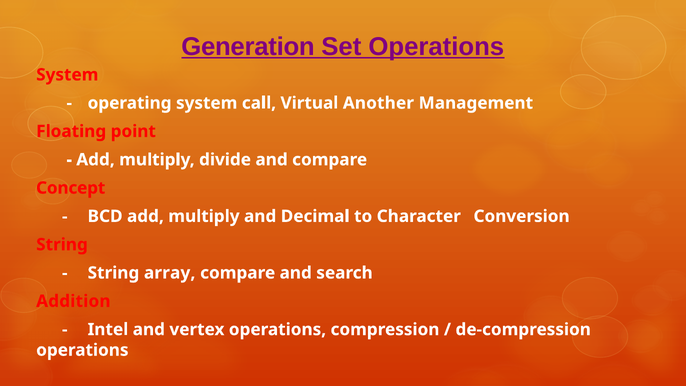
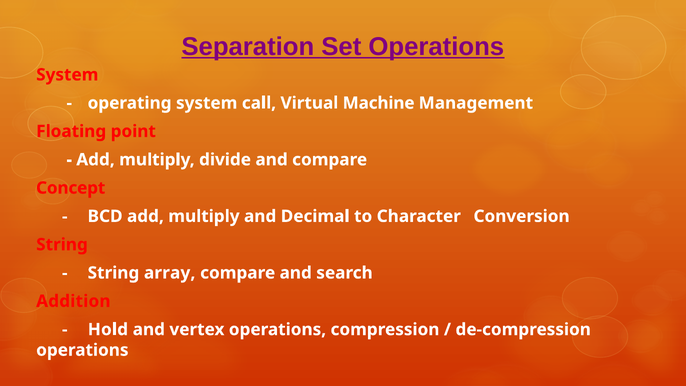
Generation: Generation -> Separation (248, 47)
Another: Another -> Machine (379, 103)
Intel: Intel -> Hold (108, 329)
